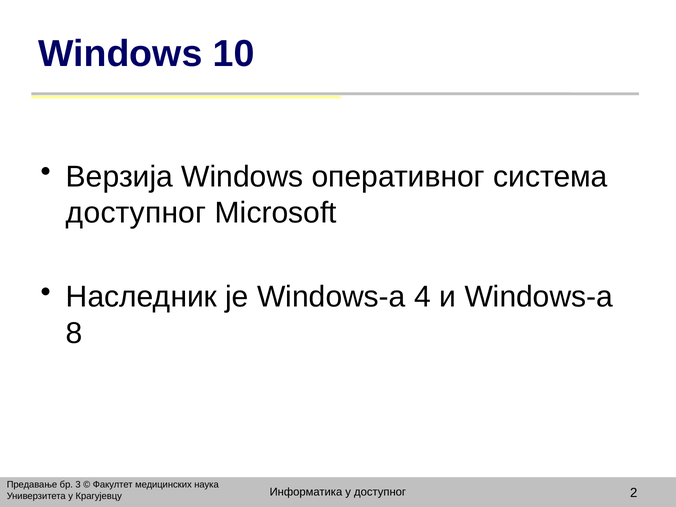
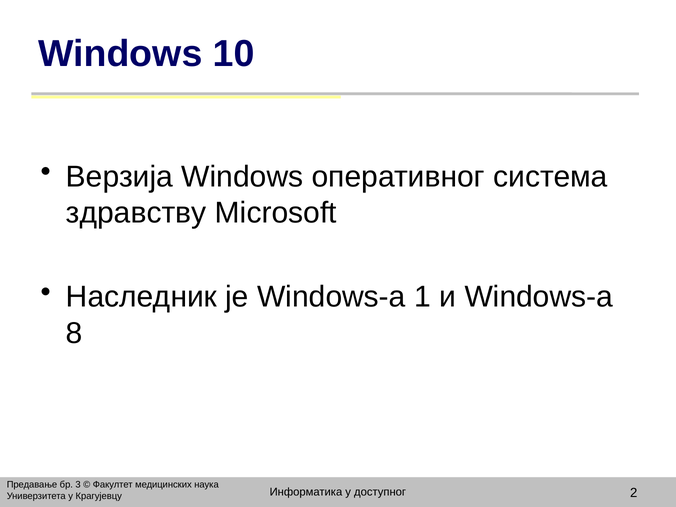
доступног: доступног -> здравству (136, 213)
4: 4 -> 1 (423, 297)
